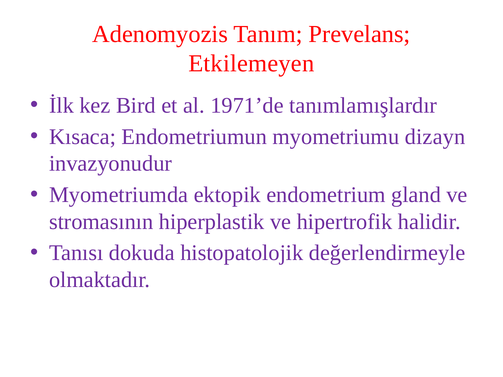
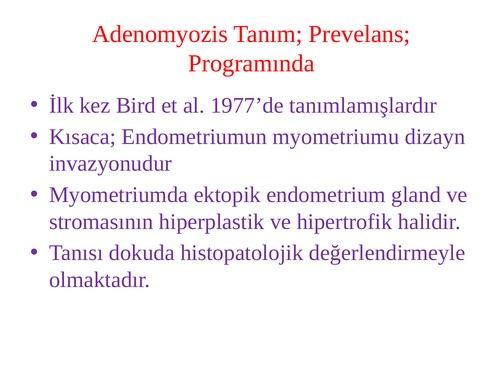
Etkilemeyen: Etkilemeyen -> Programında (251, 63)
1971’de: 1971’de -> 1977’de (247, 106)
